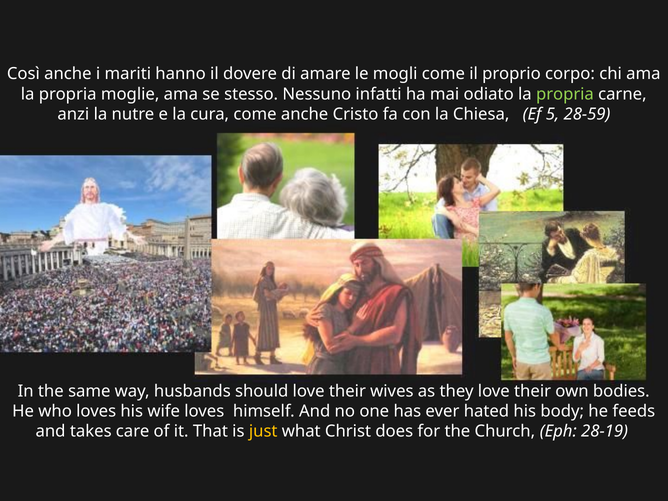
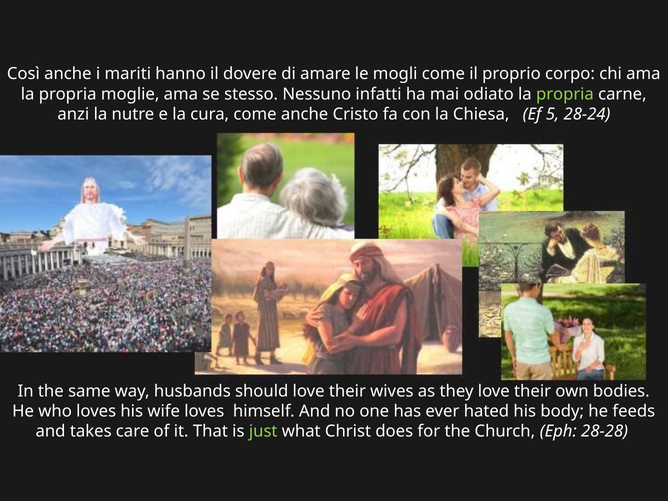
28-59: 28-59 -> 28-24 (587, 114)
just colour: yellow -> light green (263, 431)
28-19: 28-19 -> 28-28 (605, 431)
